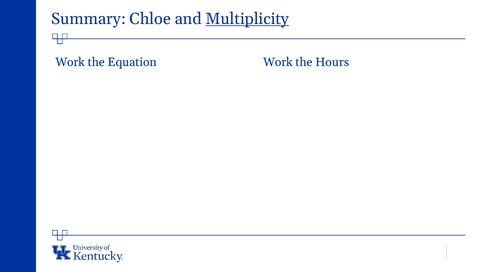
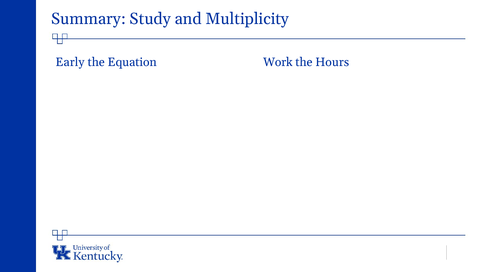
Chloe: Chloe -> Study (150, 19)
Multiplicity underline: present -> none (247, 19)
Work: Work -> Early (70, 62)
